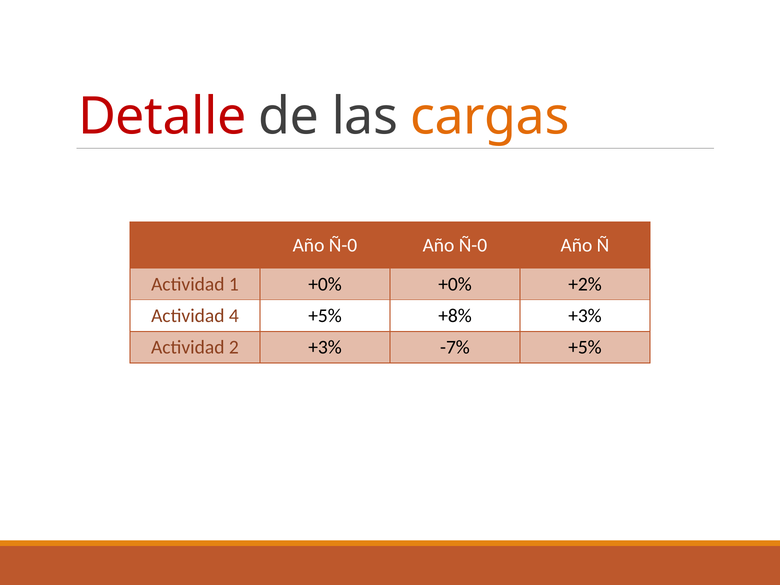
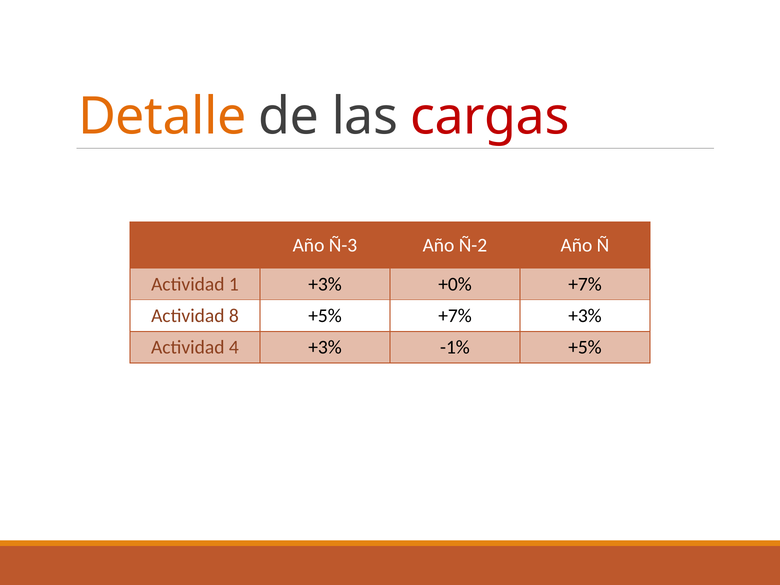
Detalle colour: red -> orange (162, 117)
cargas colour: orange -> red (490, 117)
Ñ-0: Ñ-0 -> Ñ-3 (343, 245)
Ñ-0: Ñ-0 -> Ñ-2 (473, 245)
1 +0%: +0% -> +3% (325, 284)
+0% +2%: +2% -> +7% (585, 284)
4: 4 -> 8 (234, 316)
+5% +8%: +8% -> +7% (455, 316)
2: 2 -> 4 (234, 347)
-7%: -7% -> -1% (455, 347)
